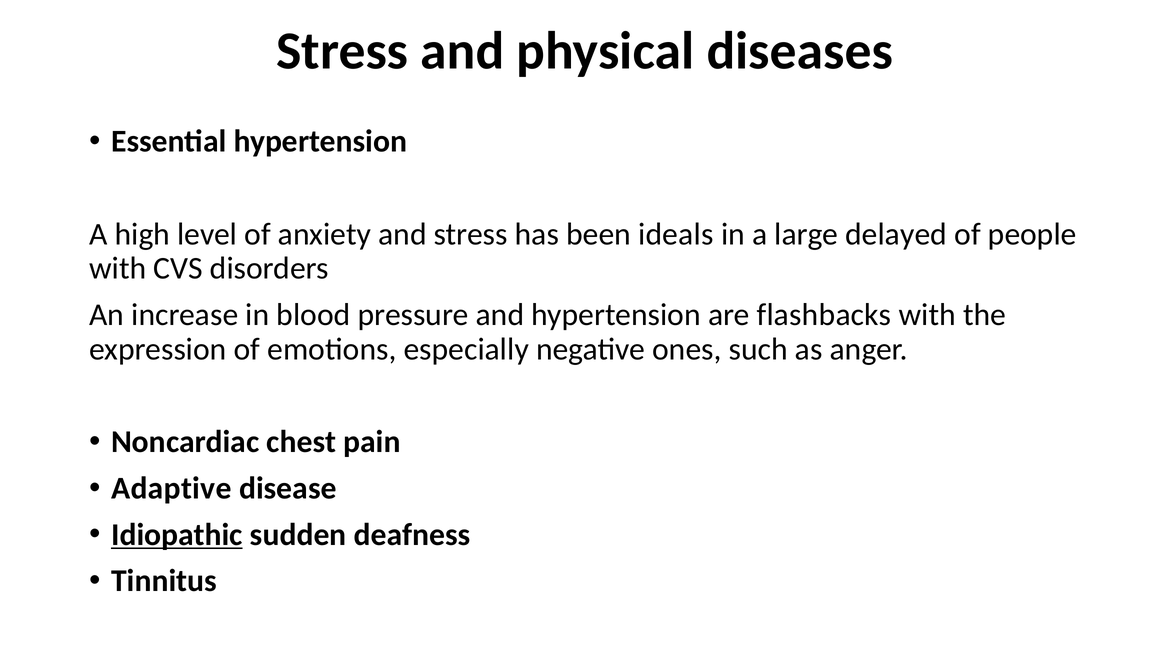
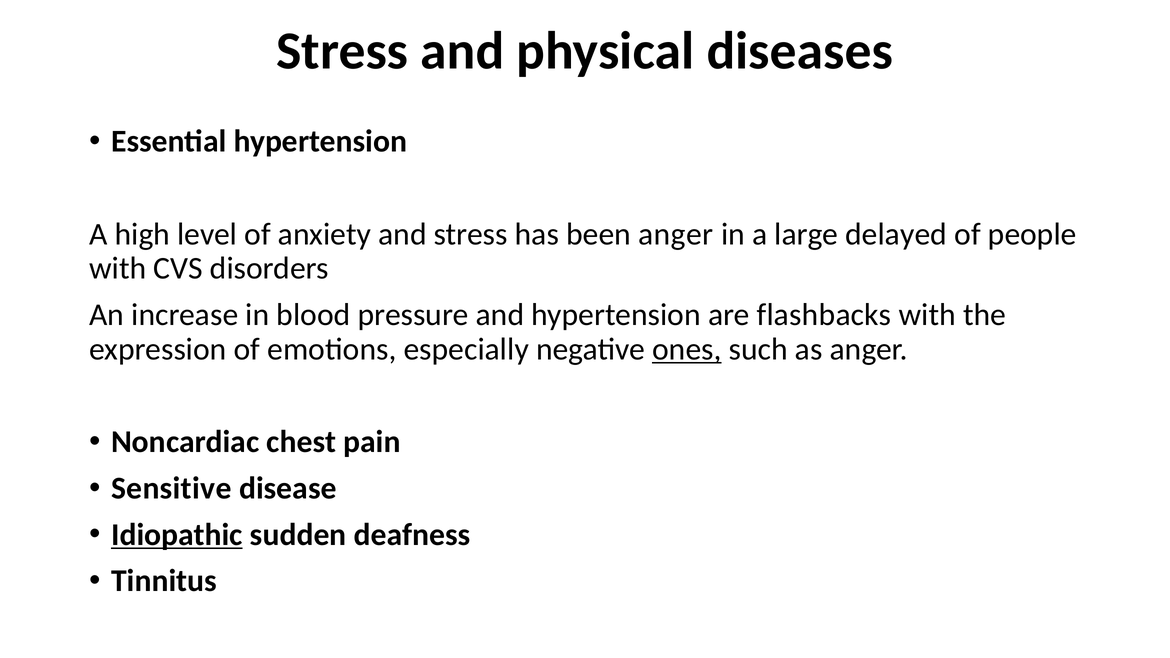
been ideals: ideals -> anger (676, 234)
ones underline: none -> present (687, 349)
Adaptive: Adaptive -> Sensitive (171, 488)
